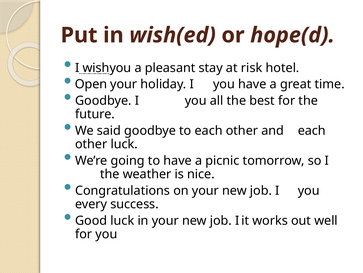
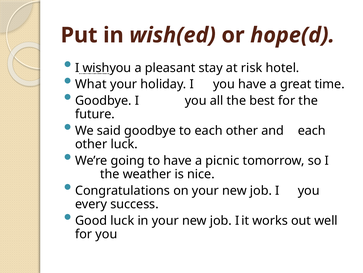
Open: Open -> What (91, 84)
